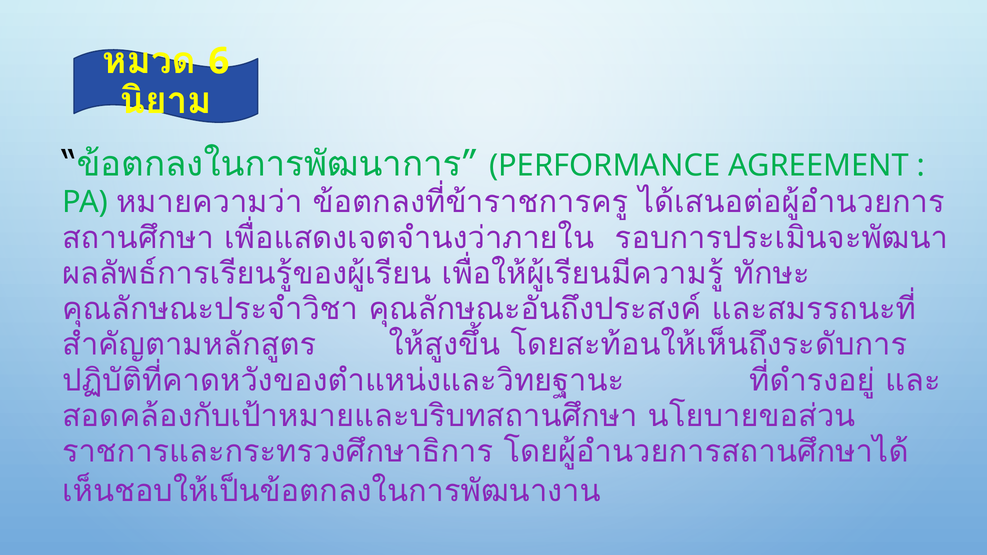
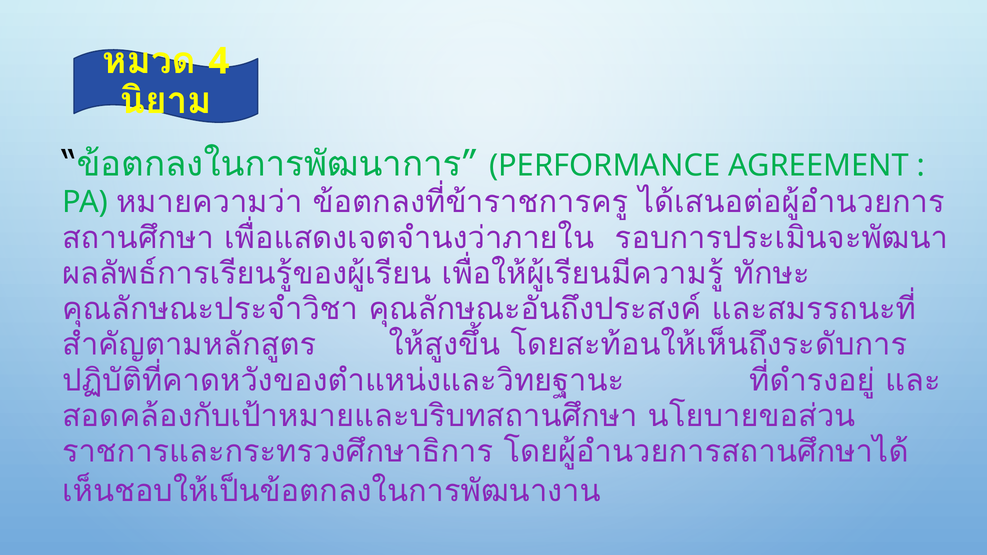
6: 6 -> 4 (219, 61)
